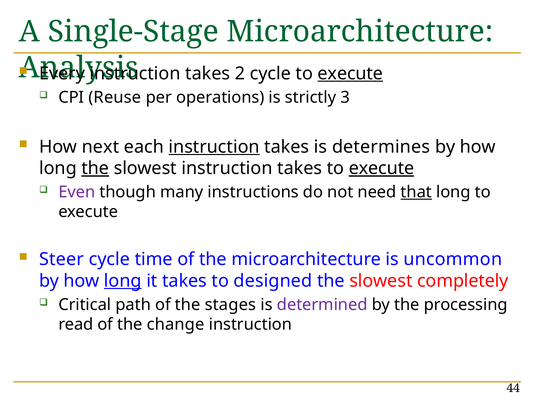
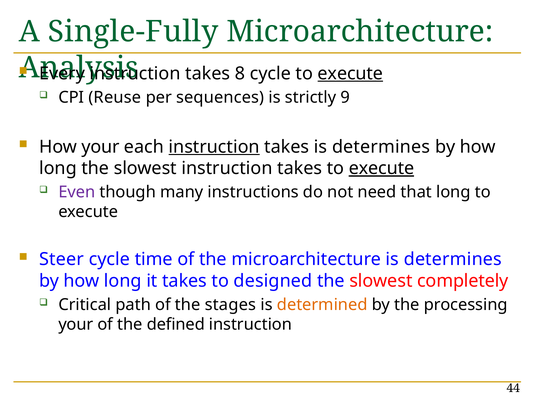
Single-Stage: Single-Stage -> Single-Fully (133, 32)
2: 2 -> 8 (240, 73)
operations: operations -> sequences (220, 97)
3: 3 -> 9 (345, 97)
How next: next -> your (101, 147)
the underline: present -> none (95, 168)
that underline: present -> none (416, 192)
microarchitecture is uncommon: uncommon -> determines (453, 259)
long underline: present -> none (123, 281)
determined colour: purple -> orange (322, 305)
read: read -> your (76, 325)
change: change -> defined (176, 325)
